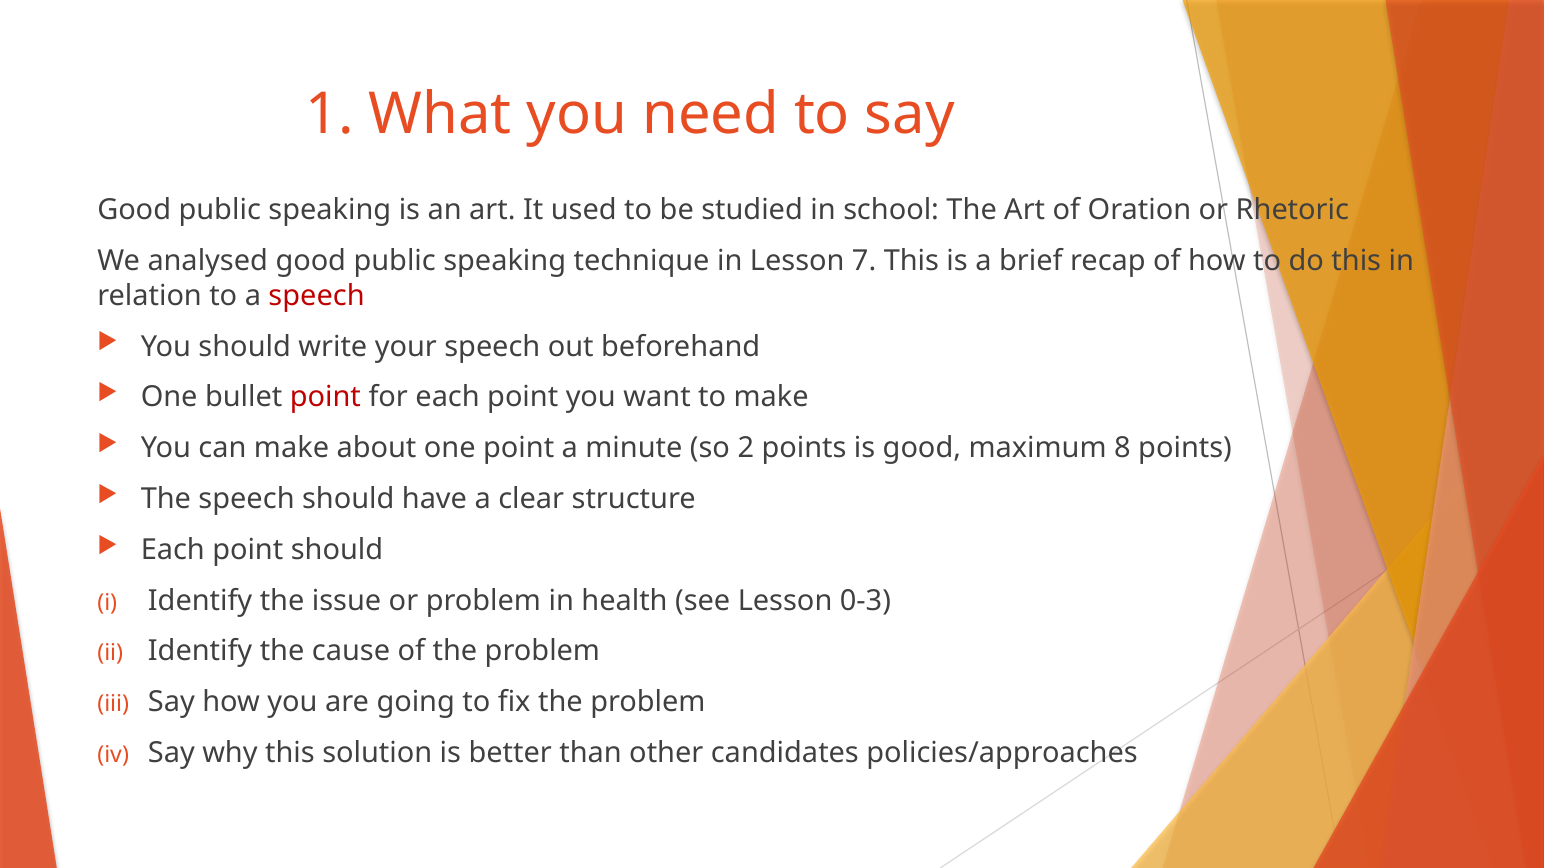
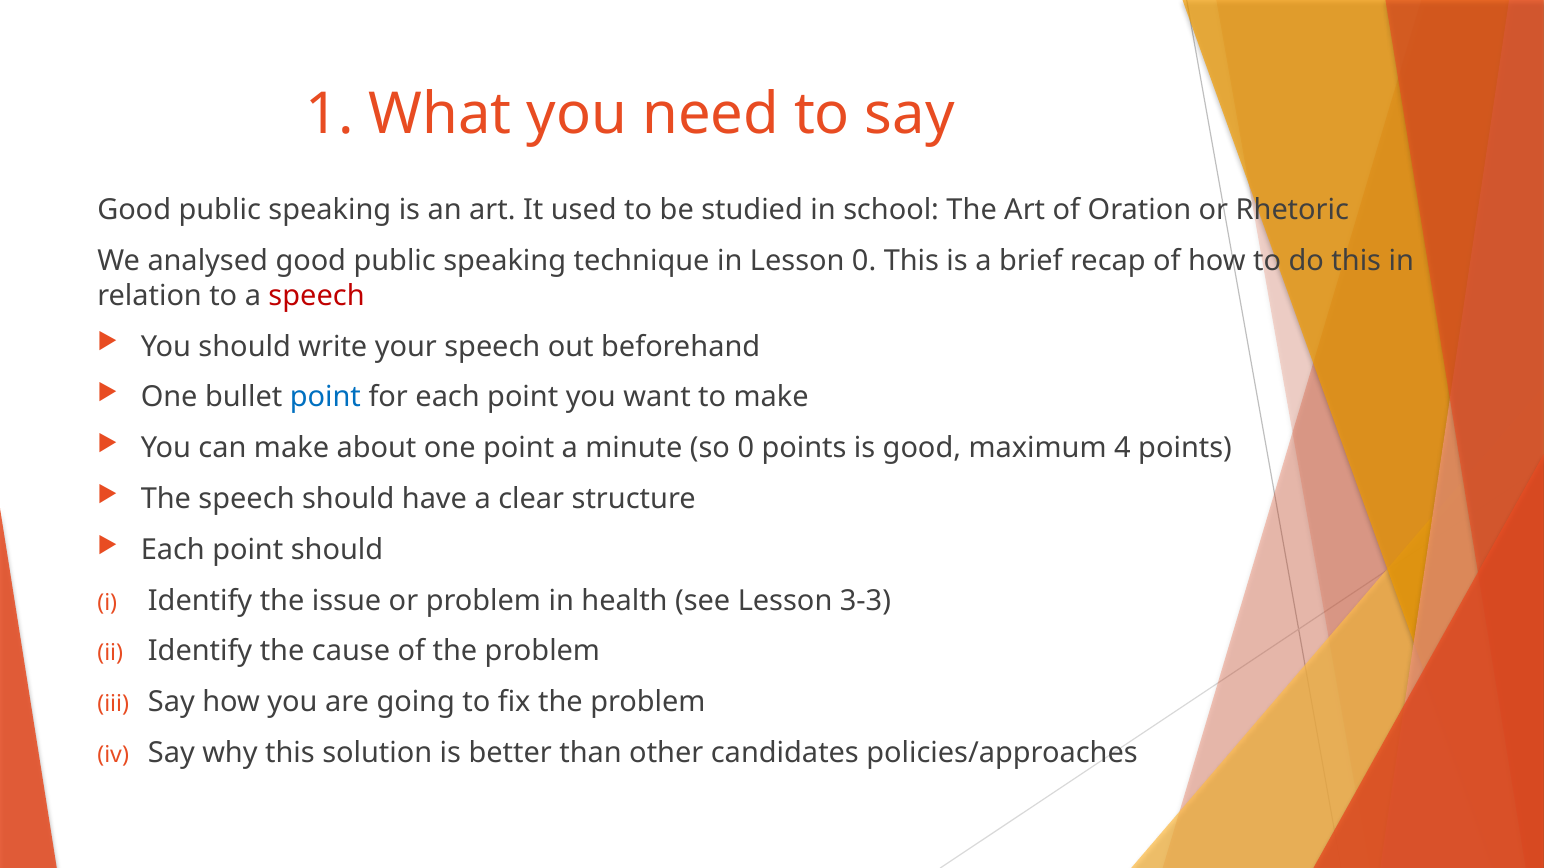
Lesson 7: 7 -> 0 (864, 261)
point colour: red -> blue (325, 398)
so 2: 2 -> 0 (746, 448)
8: 8 -> 4 (1122, 448)
0-3: 0-3 -> 3-3 (865, 601)
